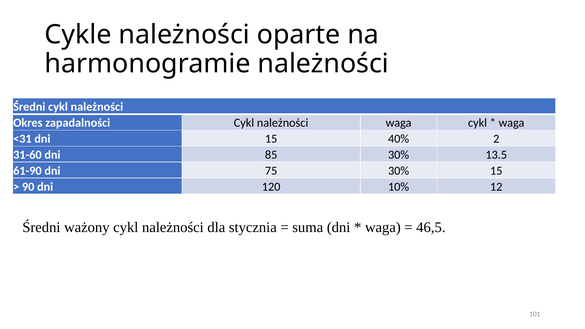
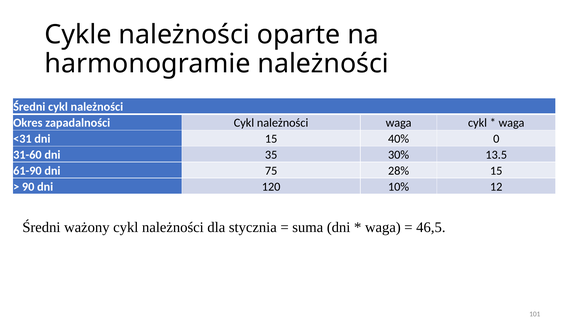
2: 2 -> 0 (496, 139)
85: 85 -> 35 (271, 155)
75 30%: 30% -> 28% (399, 171)
